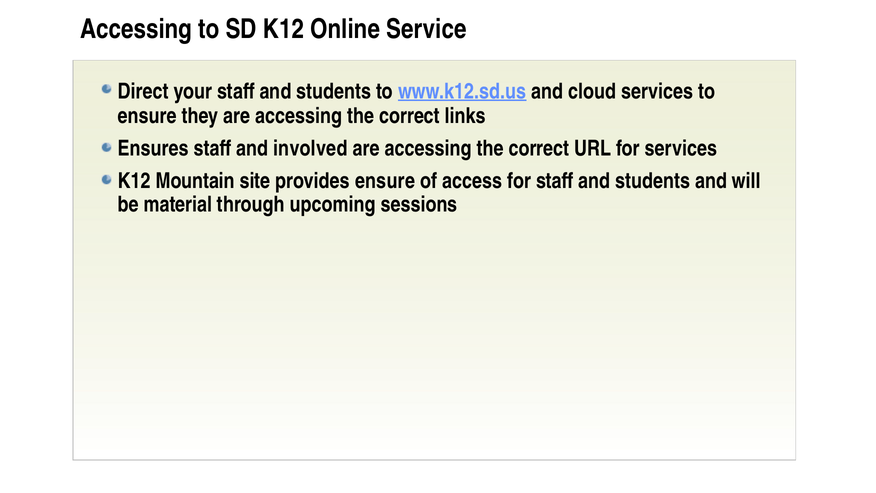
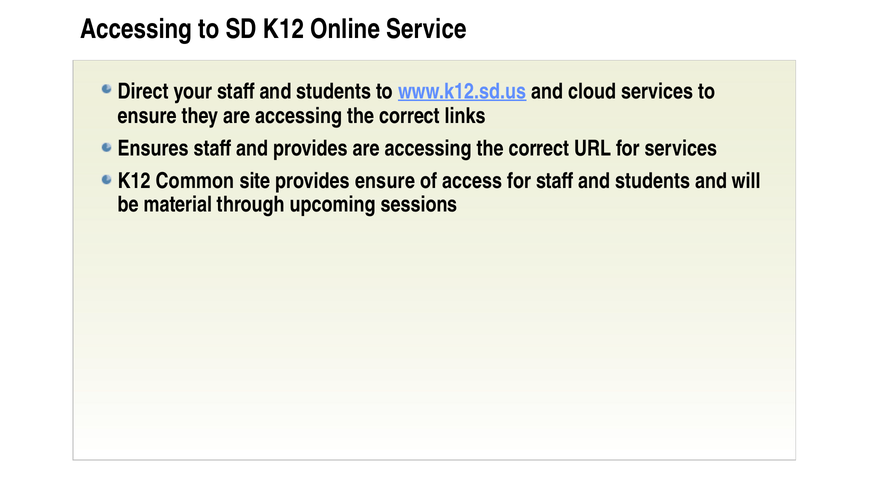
and involved: involved -> provides (310, 149)
Mountain: Mountain -> Common (195, 181)
